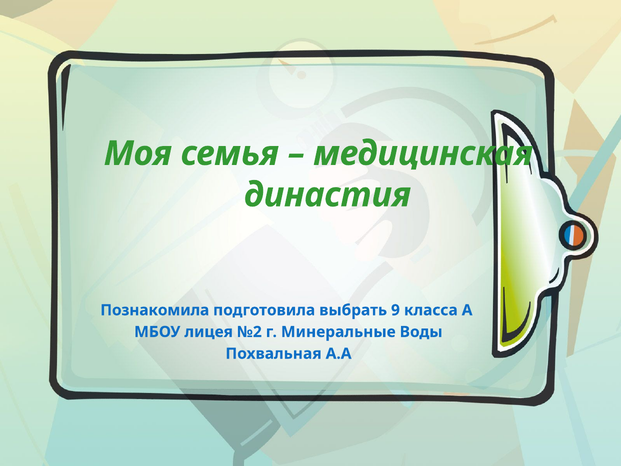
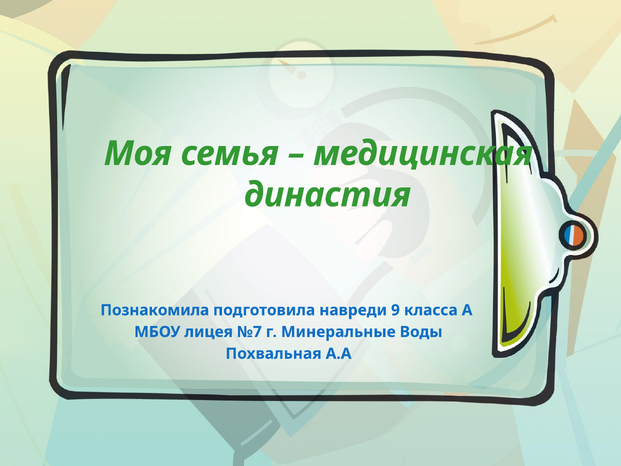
выбрать: выбрать -> навреди (353, 310)
№2: №2 -> №7 (249, 332)
